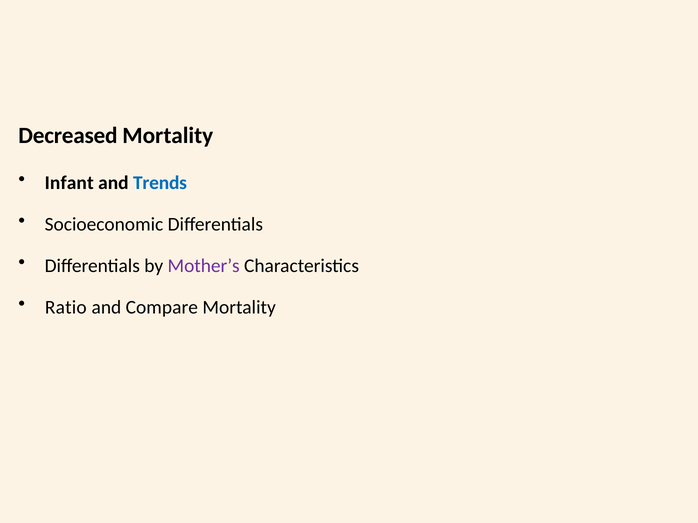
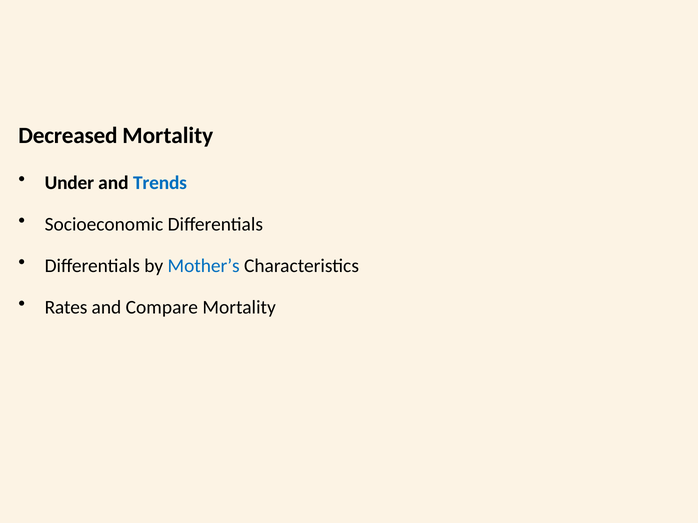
Infant: Infant -> Under (69, 183)
Mother’s colour: purple -> blue (204, 266)
Ratio: Ratio -> Rates (66, 308)
